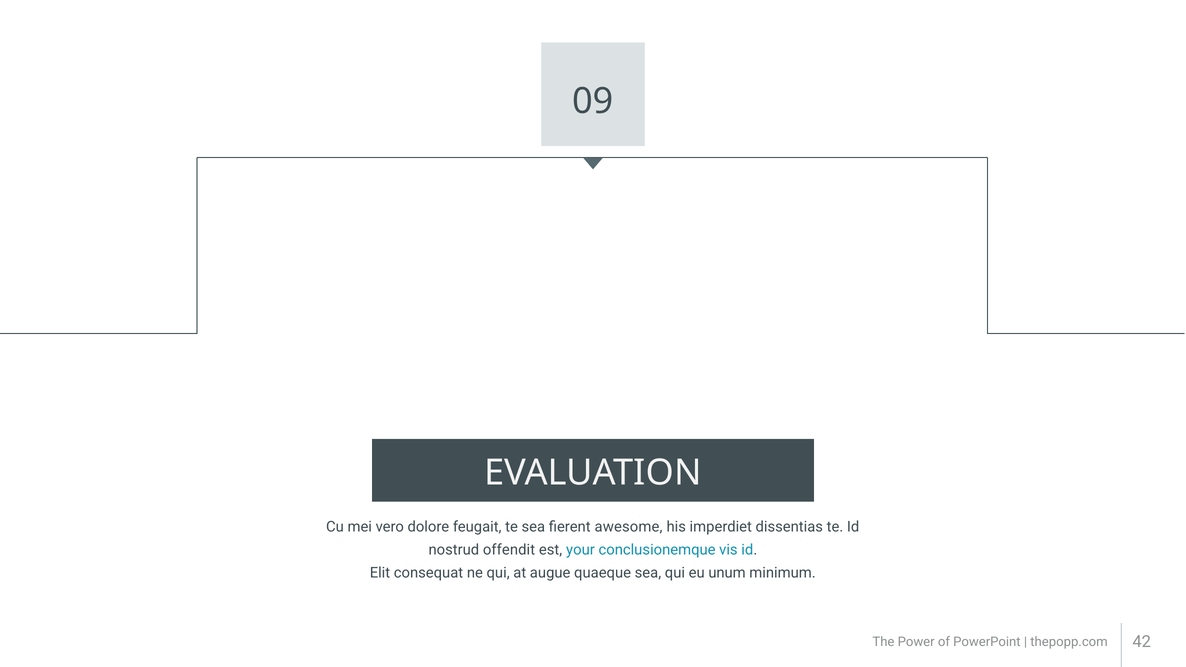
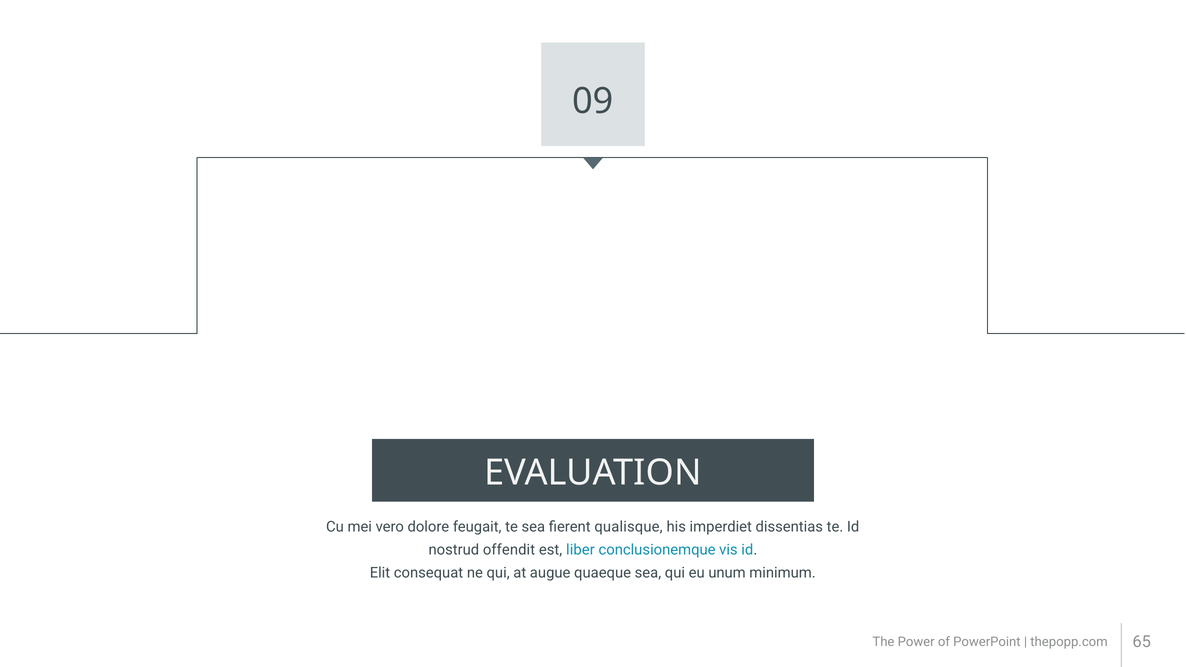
awesome: awesome -> qualisque (629, 527)
your: your -> liber (580, 550)
42: 42 -> 65 (1142, 642)
